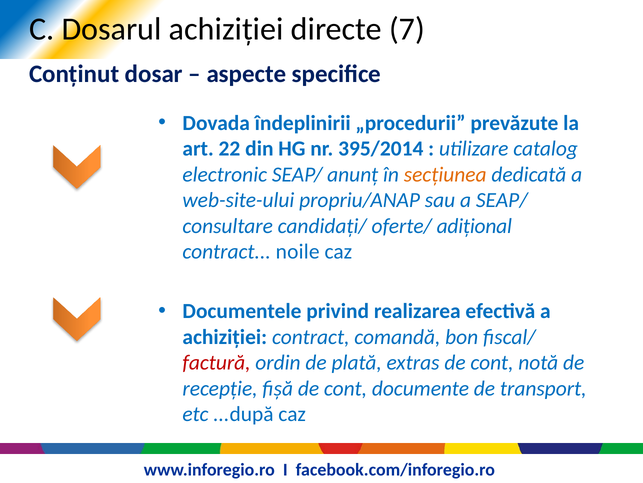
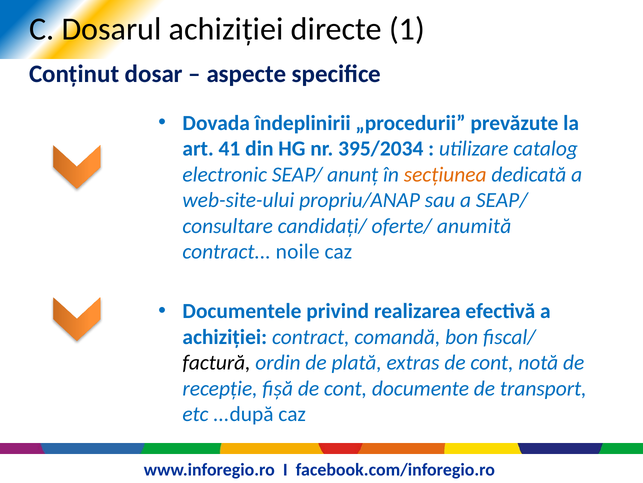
7: 7 -> 1 (407, 29)
22: 22 -> 41 (229, 148)
395/2014: 395/2014 -> 395/2034 (381, 148)
adițional: adițional -> anumită (474, 226)
factură colour: red -> black (217, 362)
